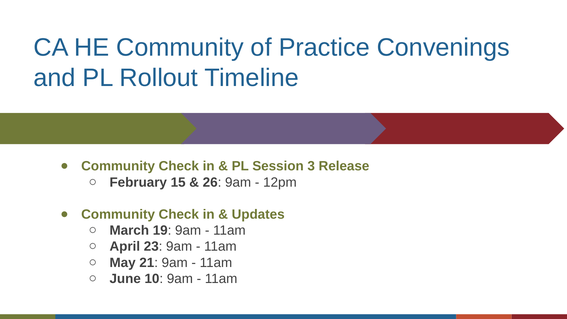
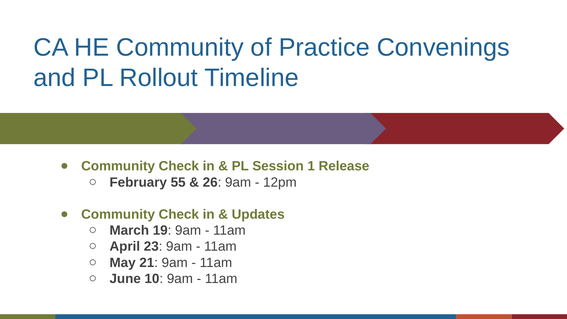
3: 3 -> 1 (311, 166)
15: 15 -> 55 (178, 182)
